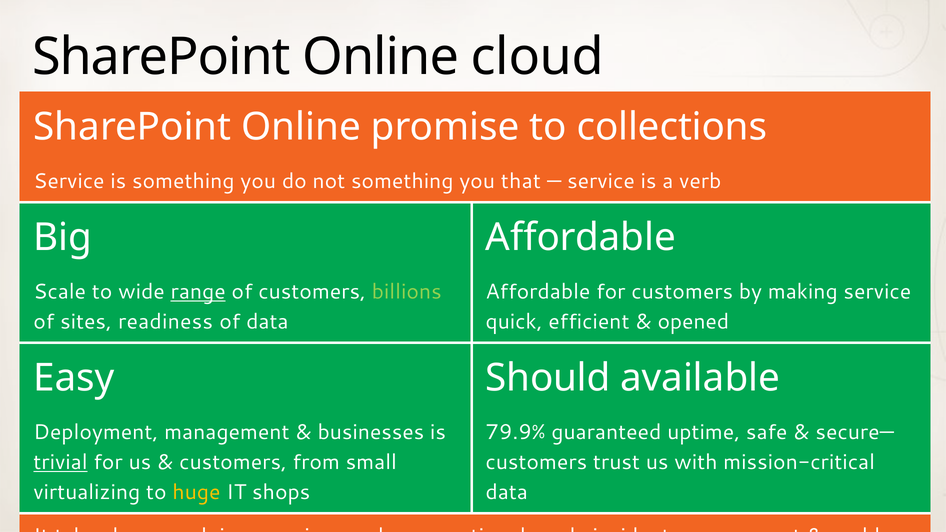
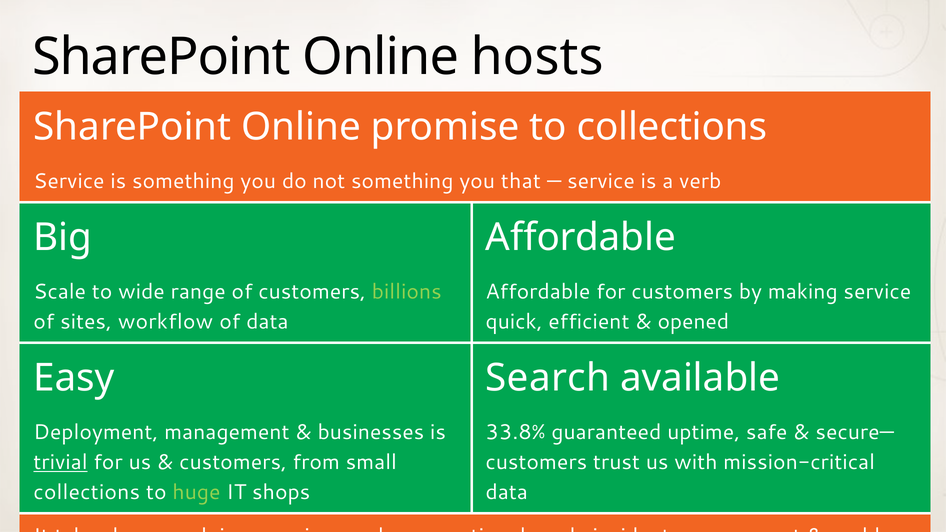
cloud: cloud -> hosts (537, 57)
range underline: present -> none (198, 292)
readiness: readiness -> workflow (166, 322)
Should: Should -> Search (548, 378)
79.9%: 79.9% -> 33.8% (515, 432)
virtualizing: virtualizing -> collections (87, 492)
huge colour: yellow -> light green (196, 492)
